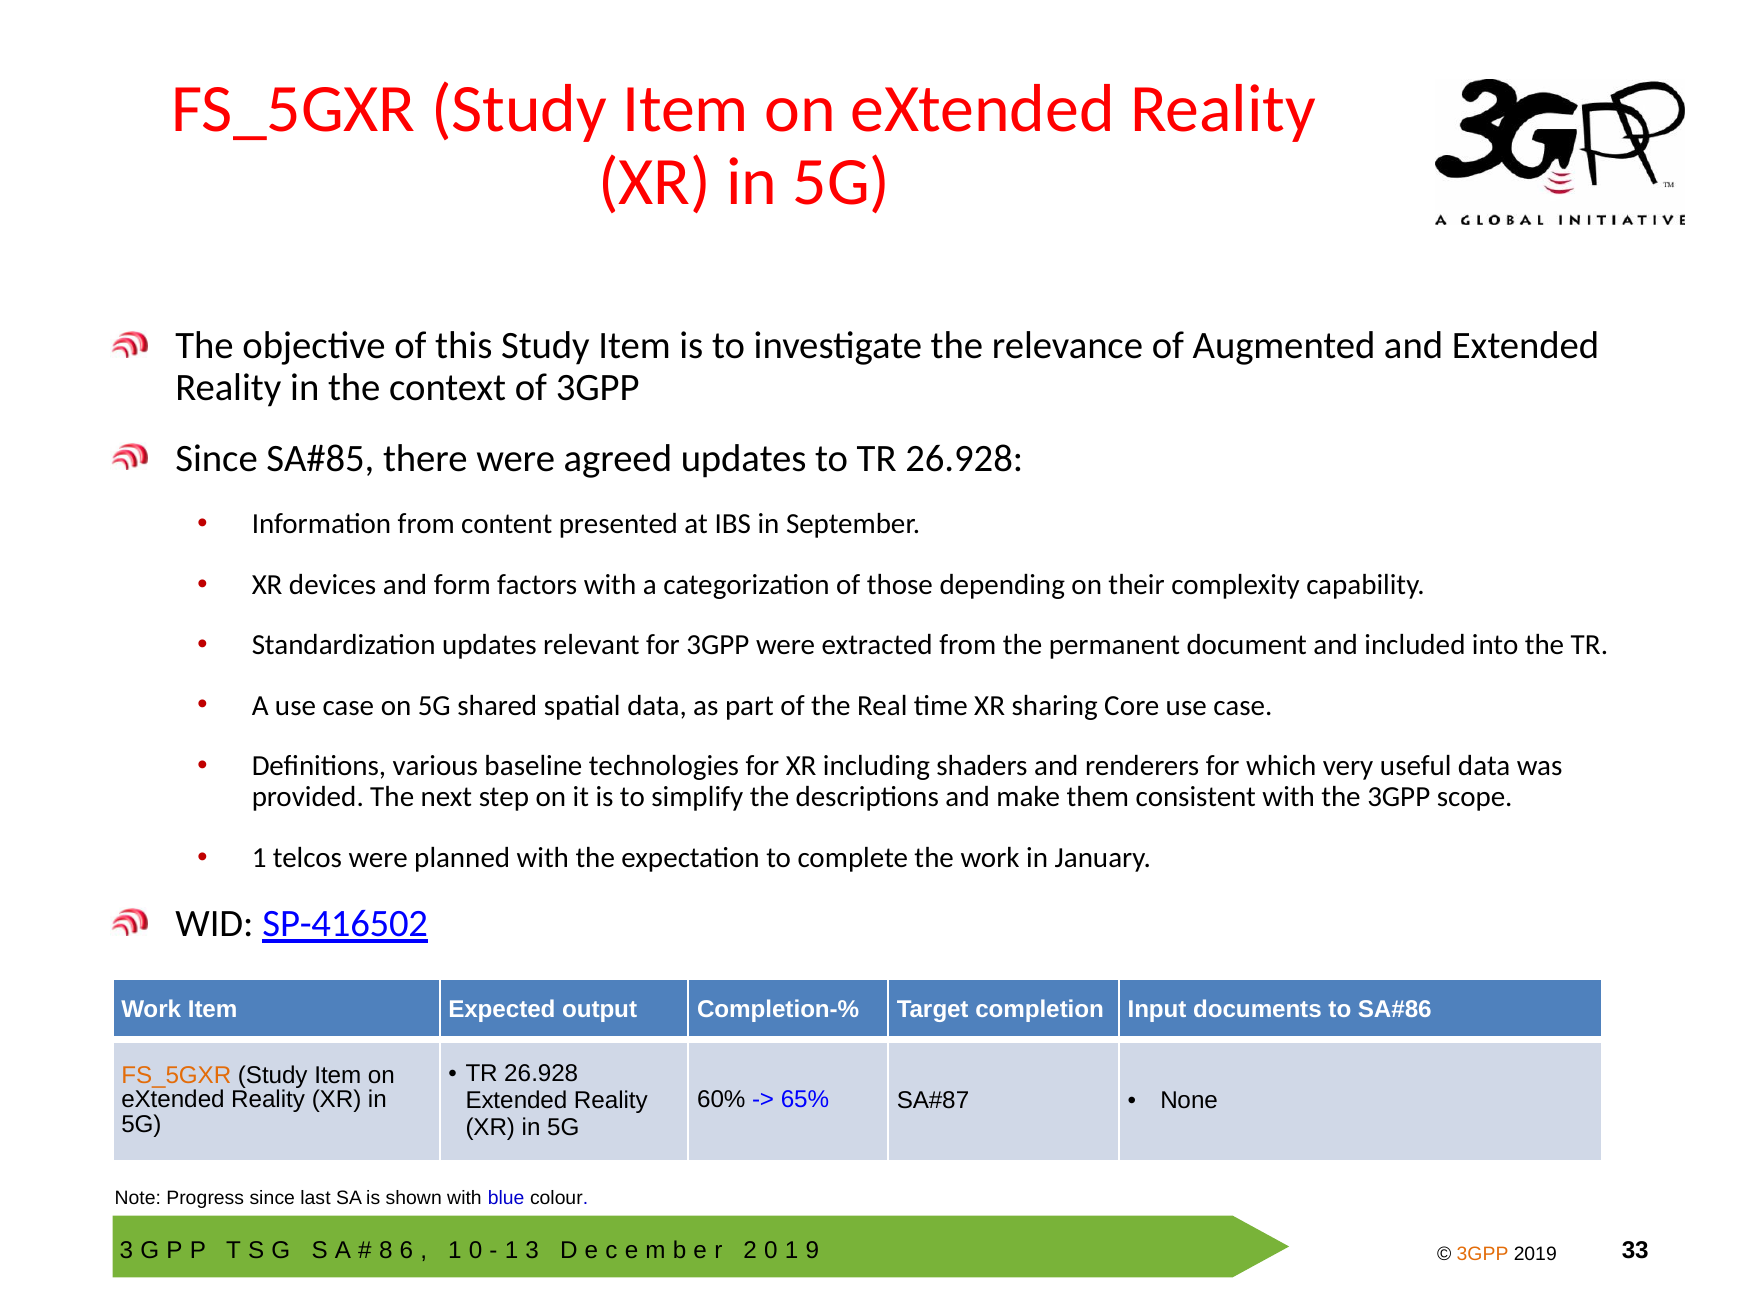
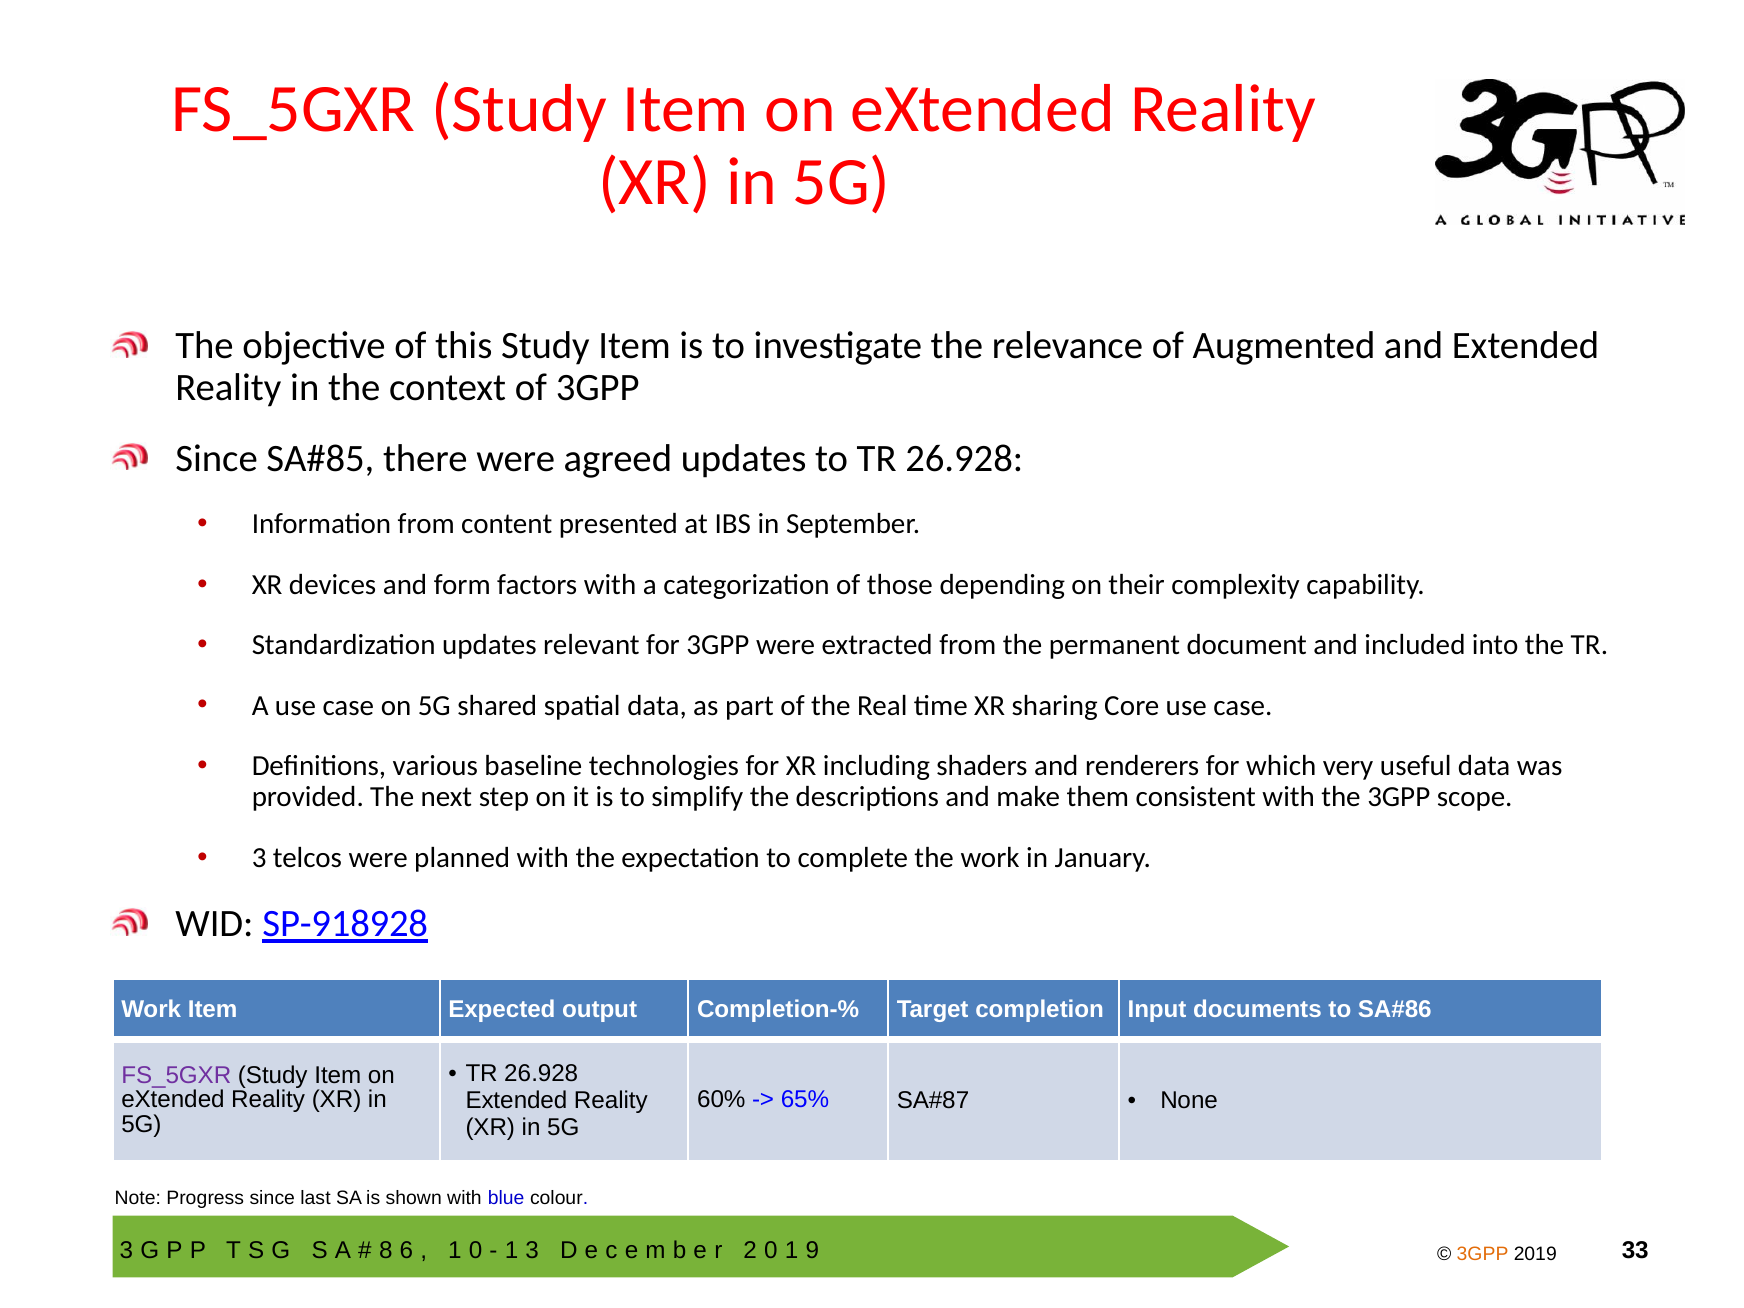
1: 1 -> 3 (259, 858)
SP-416502: SP-416502 -> SP-918928 (345, 924)
FS_5GXR colour: orange -> purple (176, 1075)
